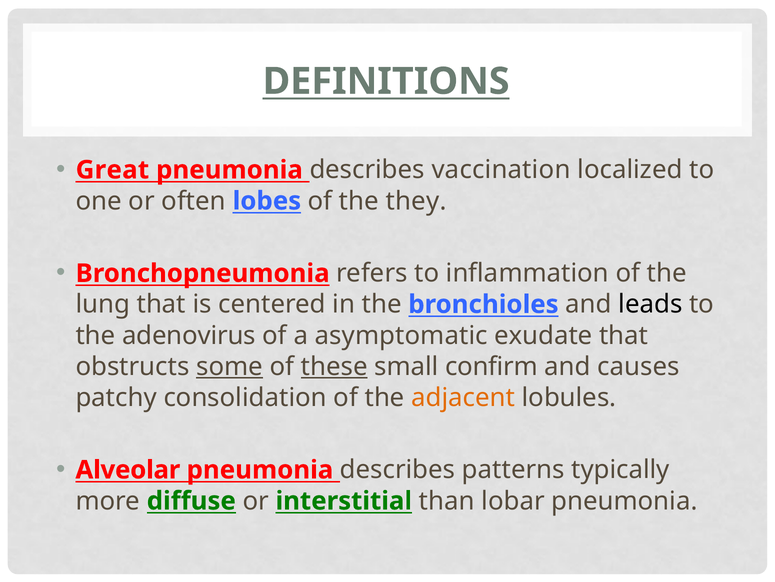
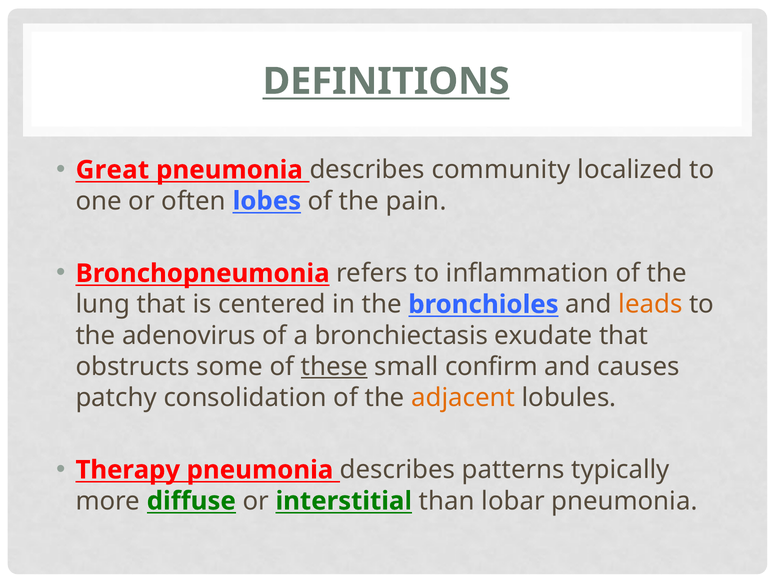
vaccination: vaccination -> community (501, 170)
they: they -> pain (416, 201)
leads colour: black -> orange (650, 304)
asymptomatic: asymptomatic -> bronchiectasis (401, 335)
some underline: present -> none (230, 366)
Alveolar: Alveolar -> Therapy (128, 469)
